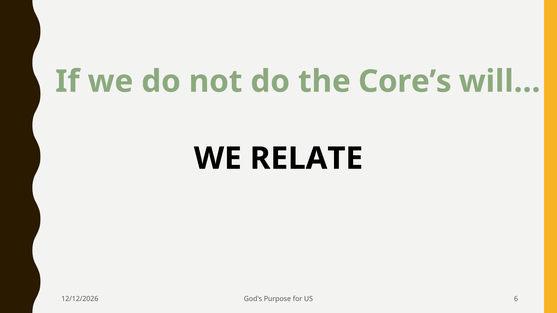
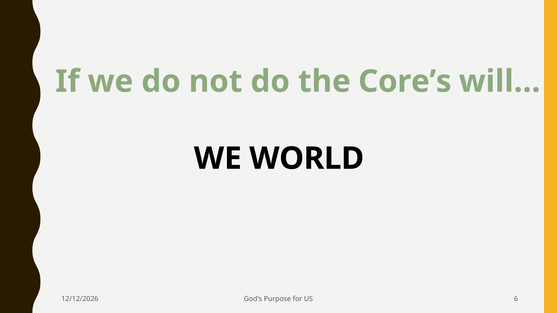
RELATE: RELATE -> WORLD (307, 159)
